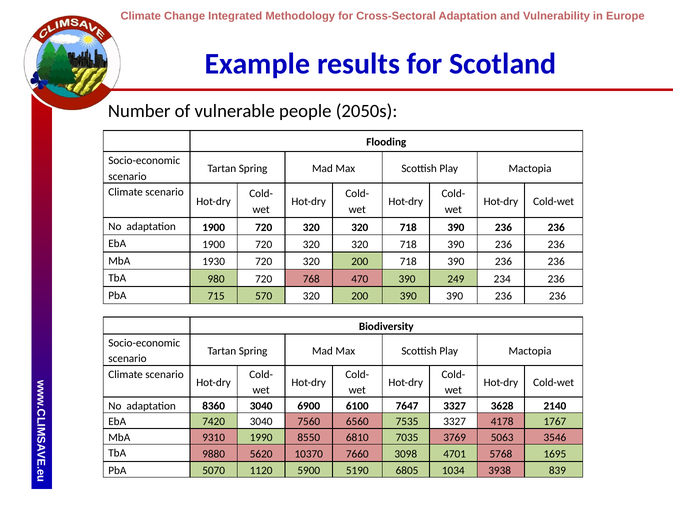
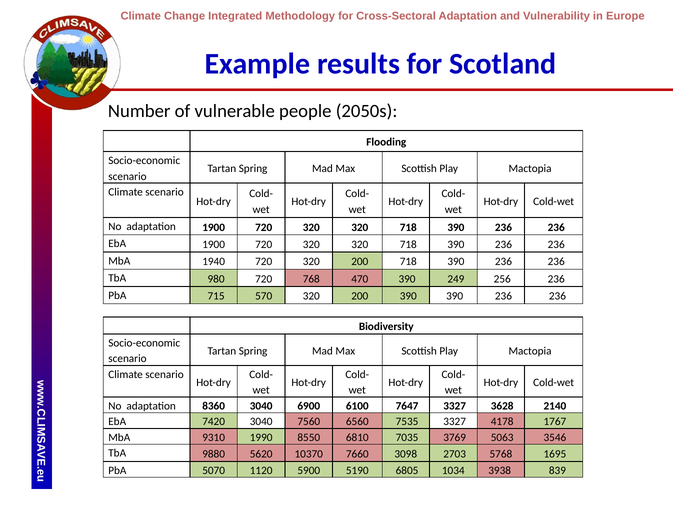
1930: 1930 -> 1940 (214, 262)
234: 234 -> 256 (502, 279)
4701: 4701 -> 2703 (455, 454)
